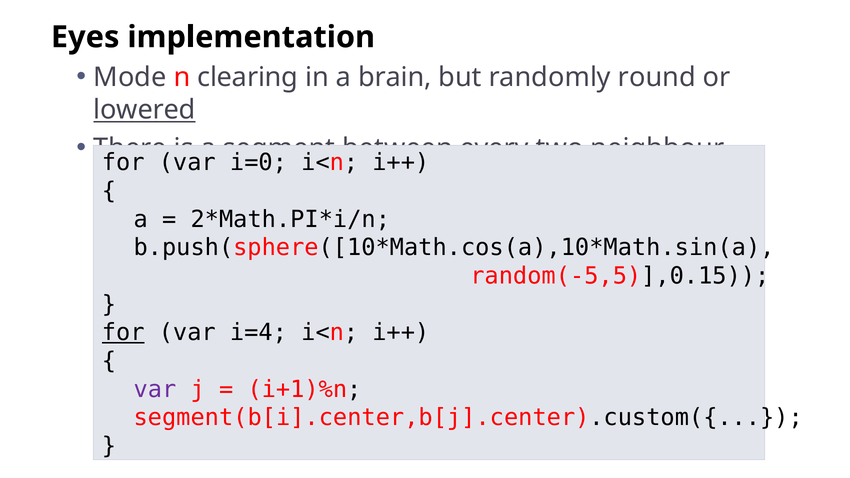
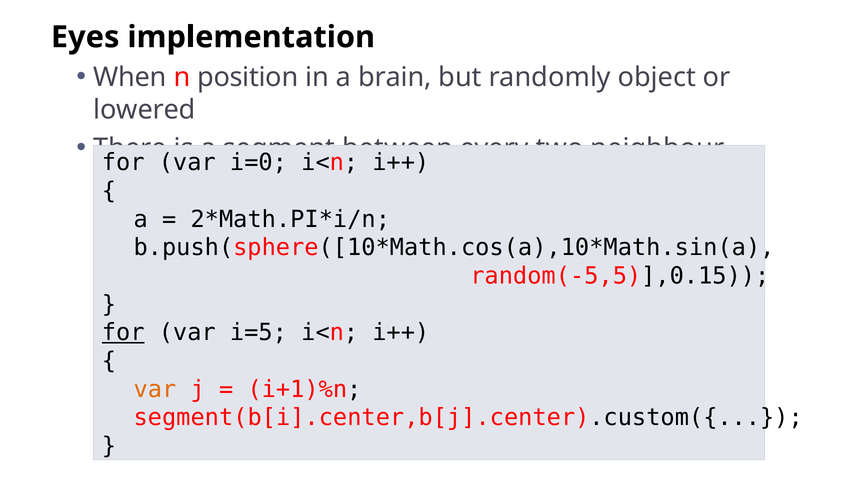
Mode: Mode -> When (130, 77)
clearing: clearing -> position (248, 77)
round: round -> object (657, 77)
lowered underline: present -> none (145, 110)
i=4: i=4 -> i=5 (258, 333)
var colour: purple -> orange (155, 389)
